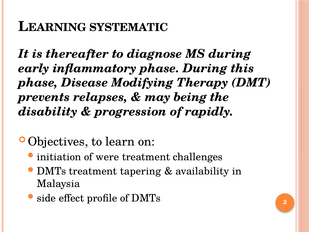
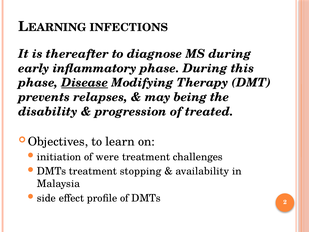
SYSTEMATIC: SYSTEMATIC -> INFECTIONS (129, 27)
Disease underline: none -> present (85, 83)
rapidly: rapidly -> treated (209, 112)
tapering: tapering -> stopping (141, 171)
